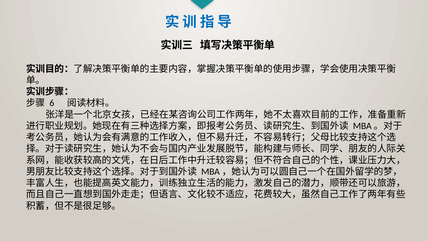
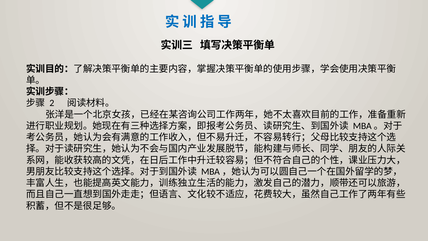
6: 6 -> 2 (52, 103)
